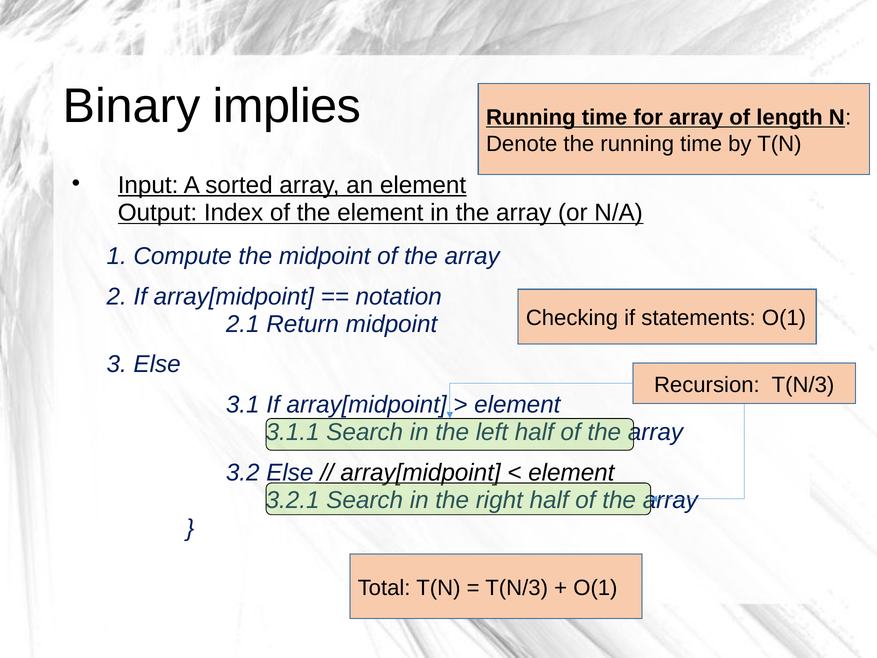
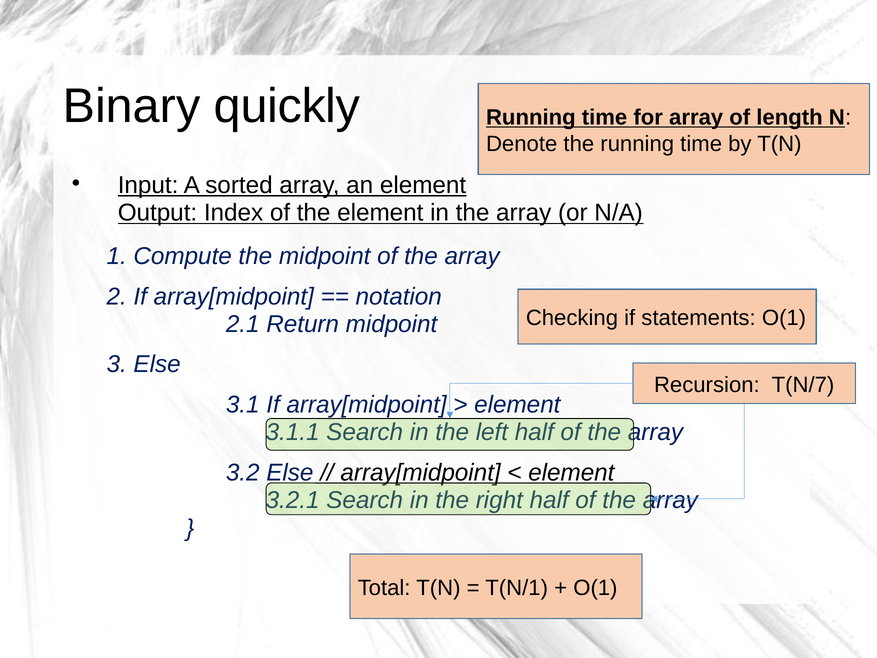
implies: implies -> quickly (287, 106)
Recursion T(N/3: T(N/3 -> T(N/7 (803, 385)
T(N/3: T(N/3 -> T(N/1 (517, 588)
